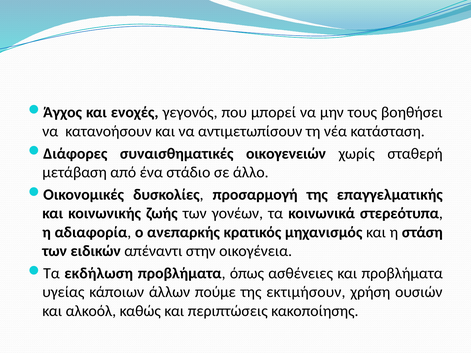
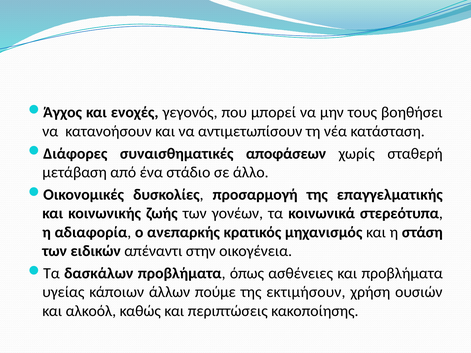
οικογενειών: οικογενειών -> αποφάσεων (286, 154)
εκδήλωση: εκδήλωση -> δασκάλων (99, 273)
